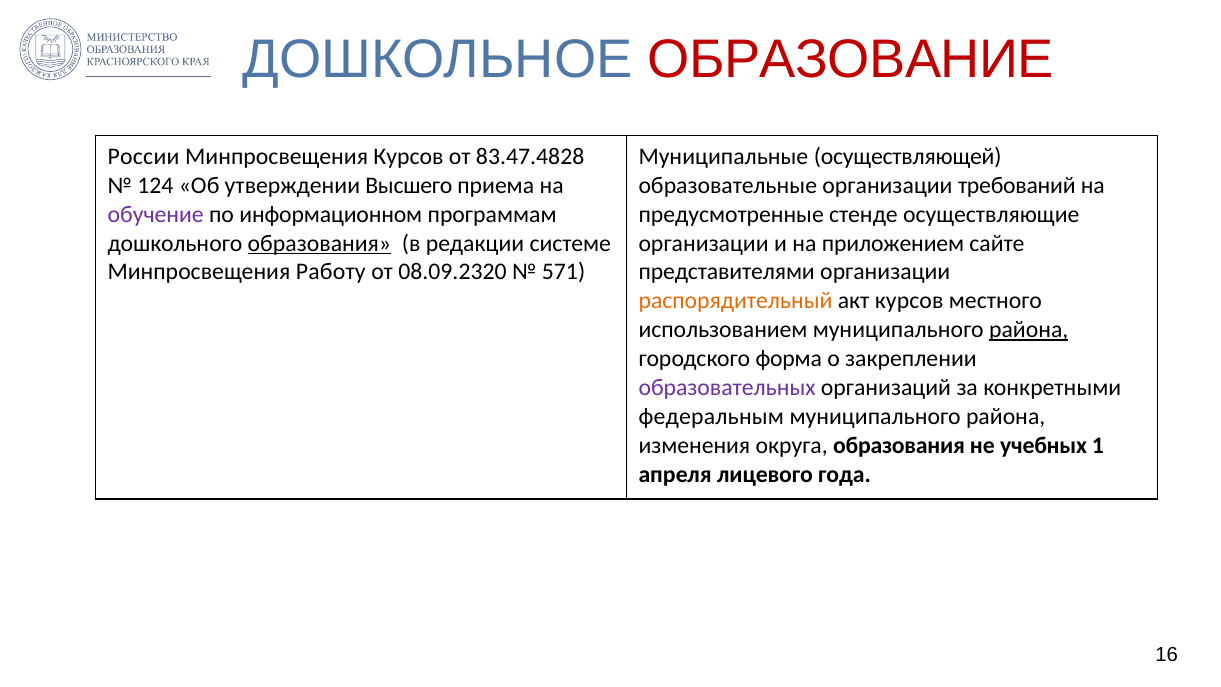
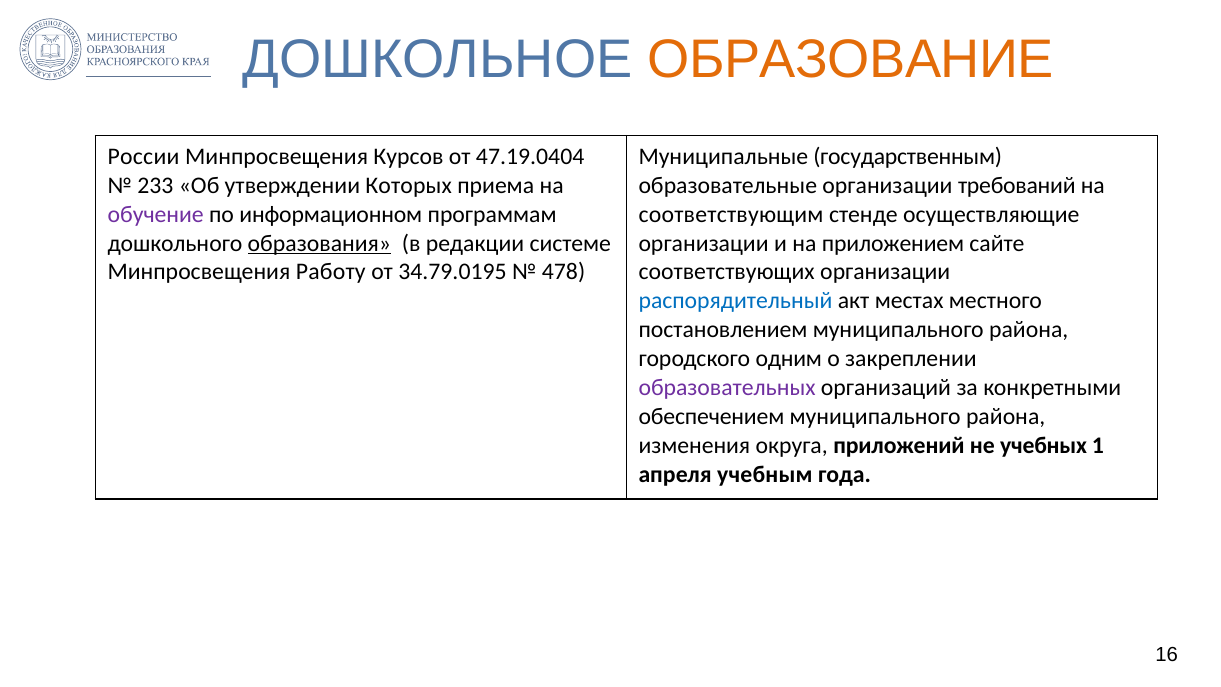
ОБРАЗОВАНИЕ colour: red -> orange (851, 60)
83.47.4828: 83.47.4828 -> 47.19.0404 (530, 157)
осуществляющей: осуществляющей -> государственным (908, 157)
124: 124 -> 233 (155, 185)
Высшего: Высшего -> Которых (409, 185)
предусмотренные: предусмотренные -> соответствующим (731, 214)
08.09.2320: 08.09.2320 -> 34.79.0195 (452, 272)
571: 571 -> 478 (564, 272)
представителями: представителями -> соответствующих (727, 272)
распорядительный colour: orange -> blue (735, 301)
акт курсов: курсов -> местах (909, 301)
использованием: использованием -> постановлением (723, 330)
района underline: present -> none (1029, 330)
форма: форма -> одним (789, 359)
федеральным: федеральным -> обеспечением (711, 417)
округа образования: образования -> приложений (899, 445)
лицевого: лицевого -> учебным (765, 474)
